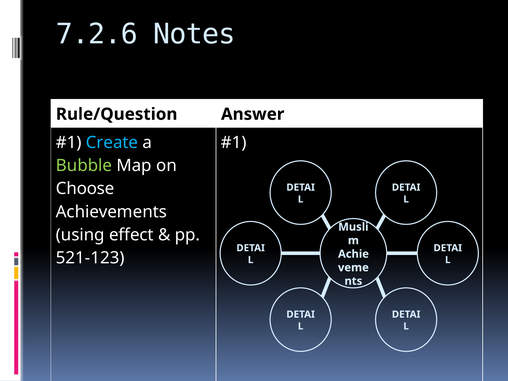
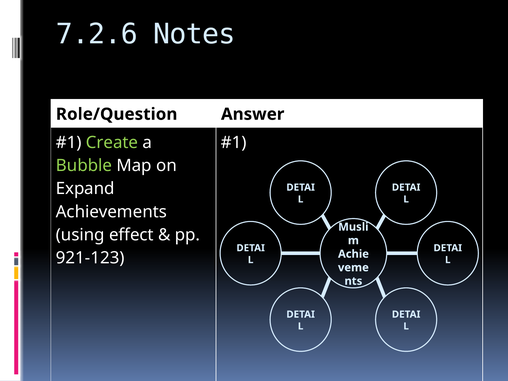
Rule/Question: Rule/Question -> Role/Question (117, 114)
Create colour: light blue -> light green (112, 142)
Choose: Choose -> Expand (85, 189)
521-123: 521-123 -> 921-123 (90, 258)
